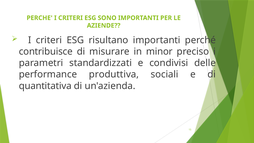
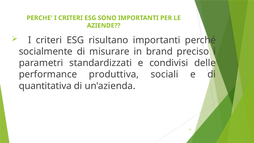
contribuisce: contribuisce -> socialmente (46, 51)
minor: minor -> brand (159, 51)
